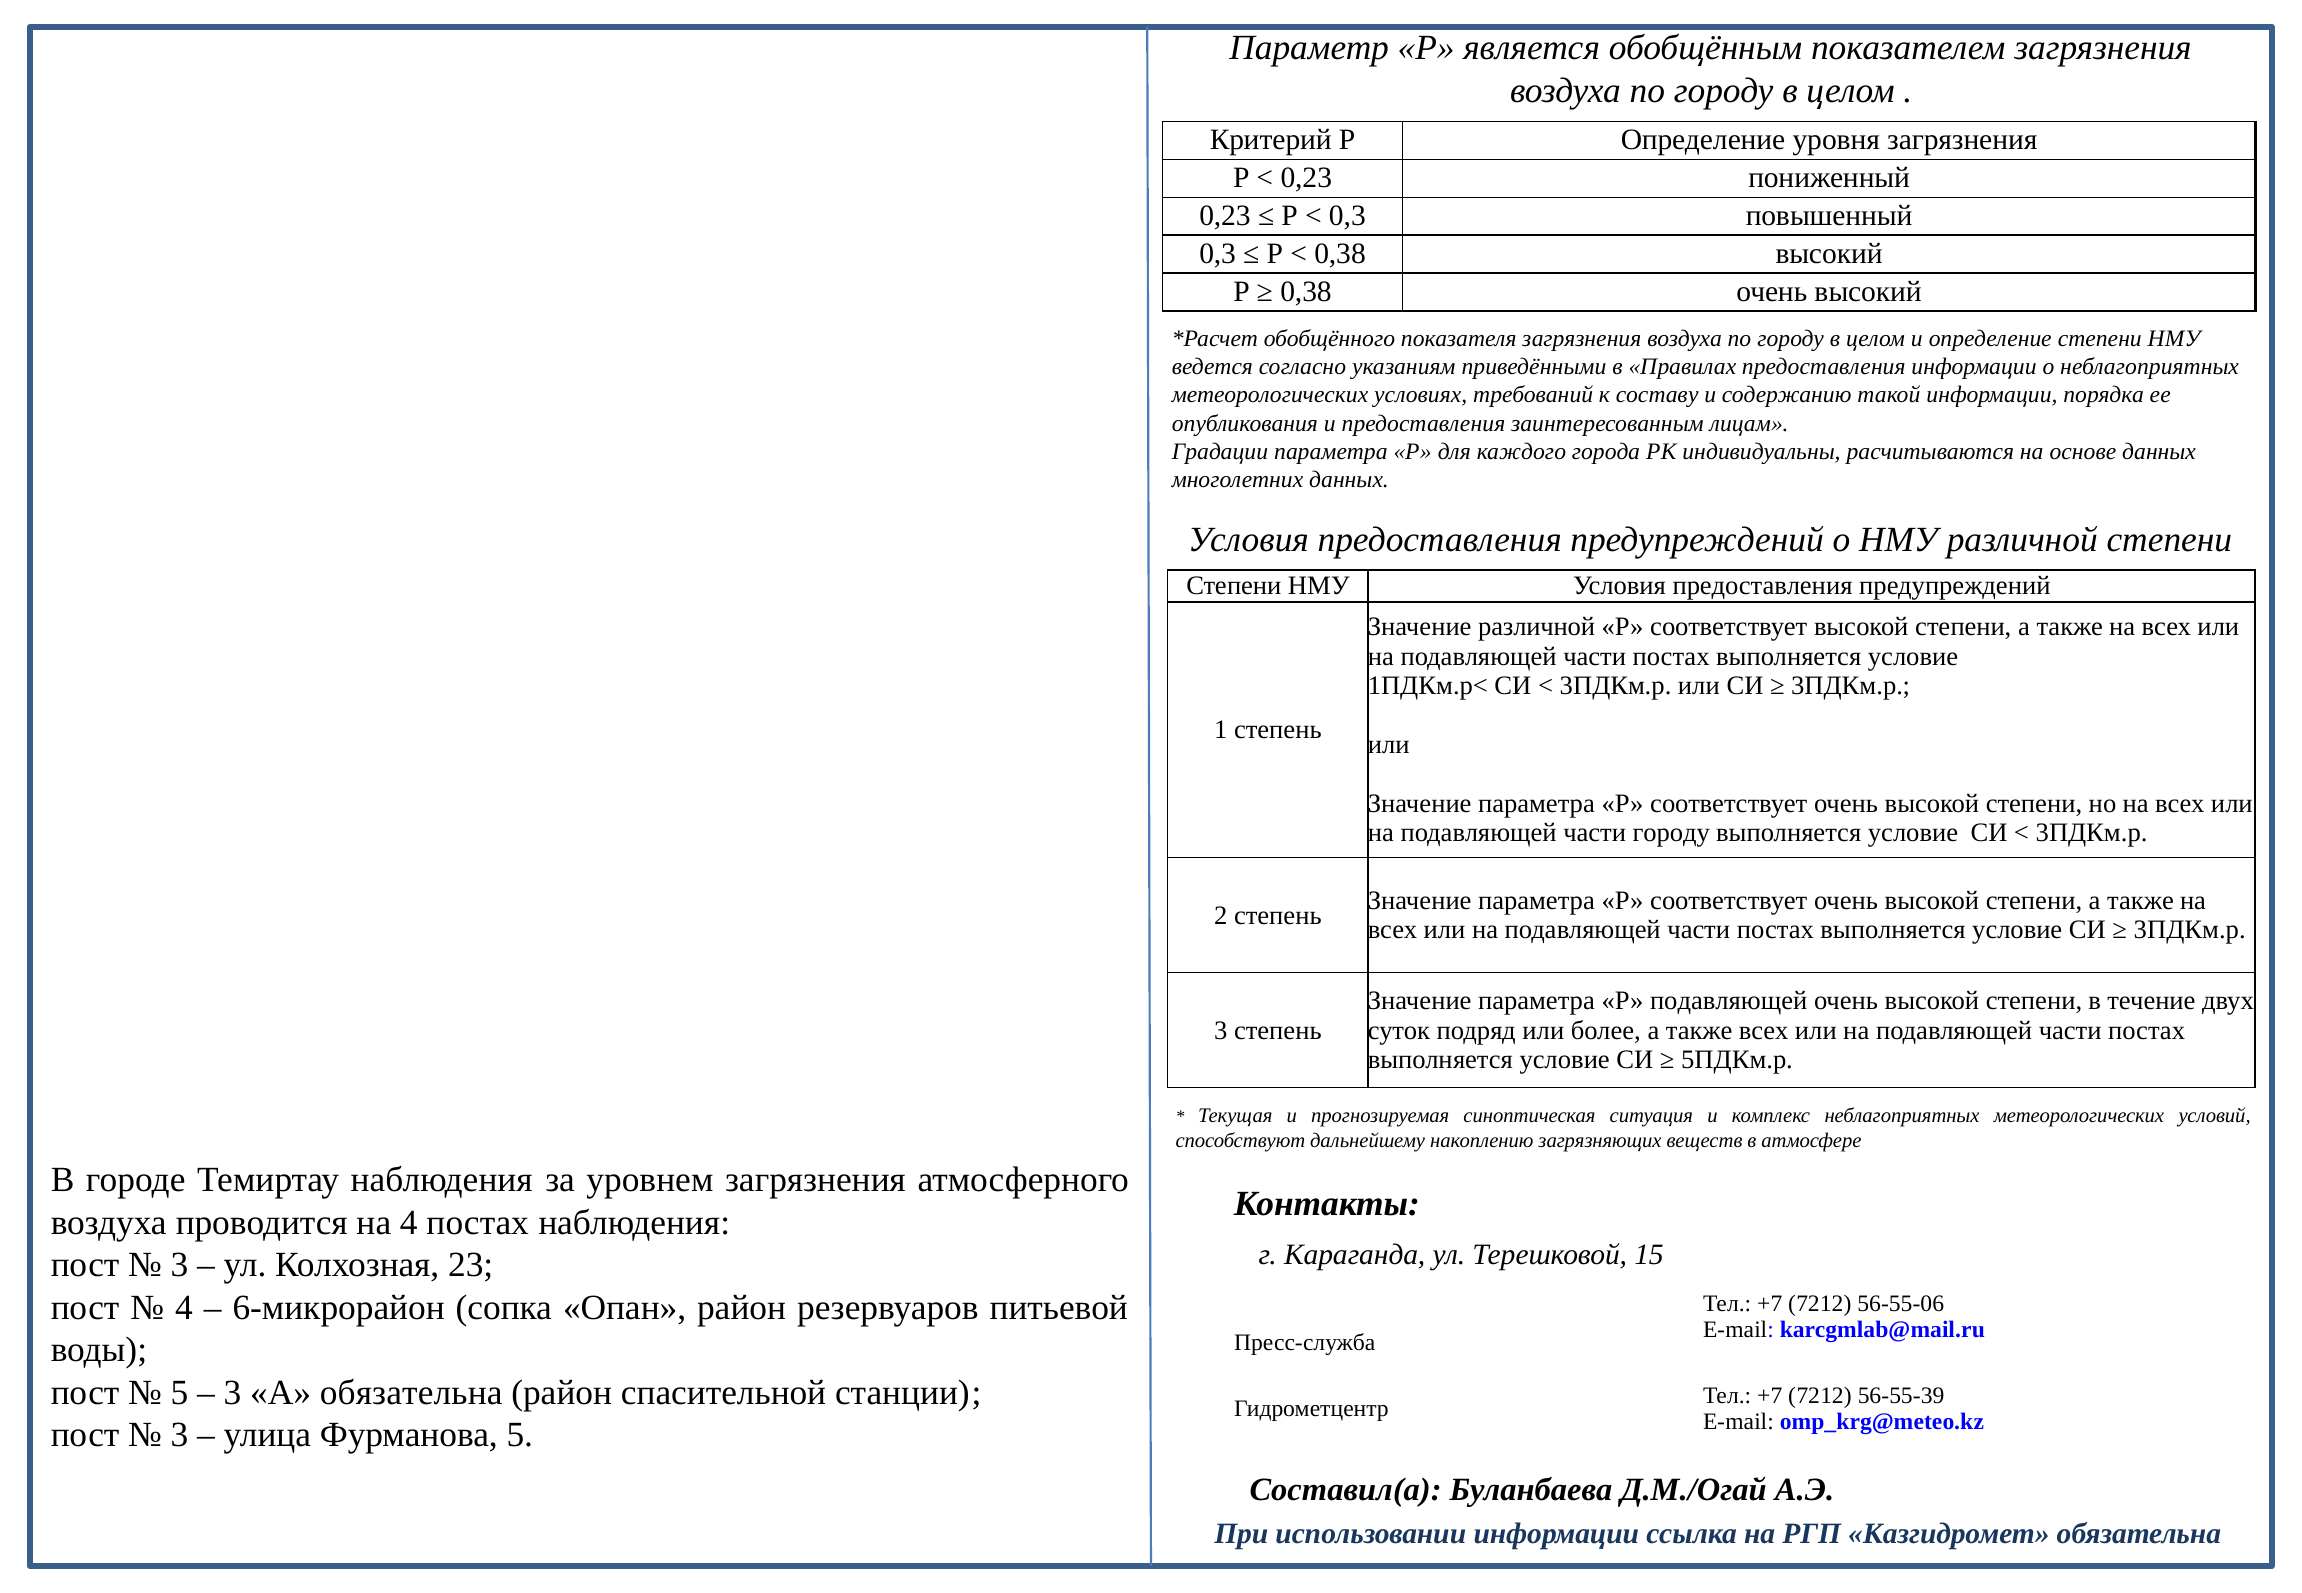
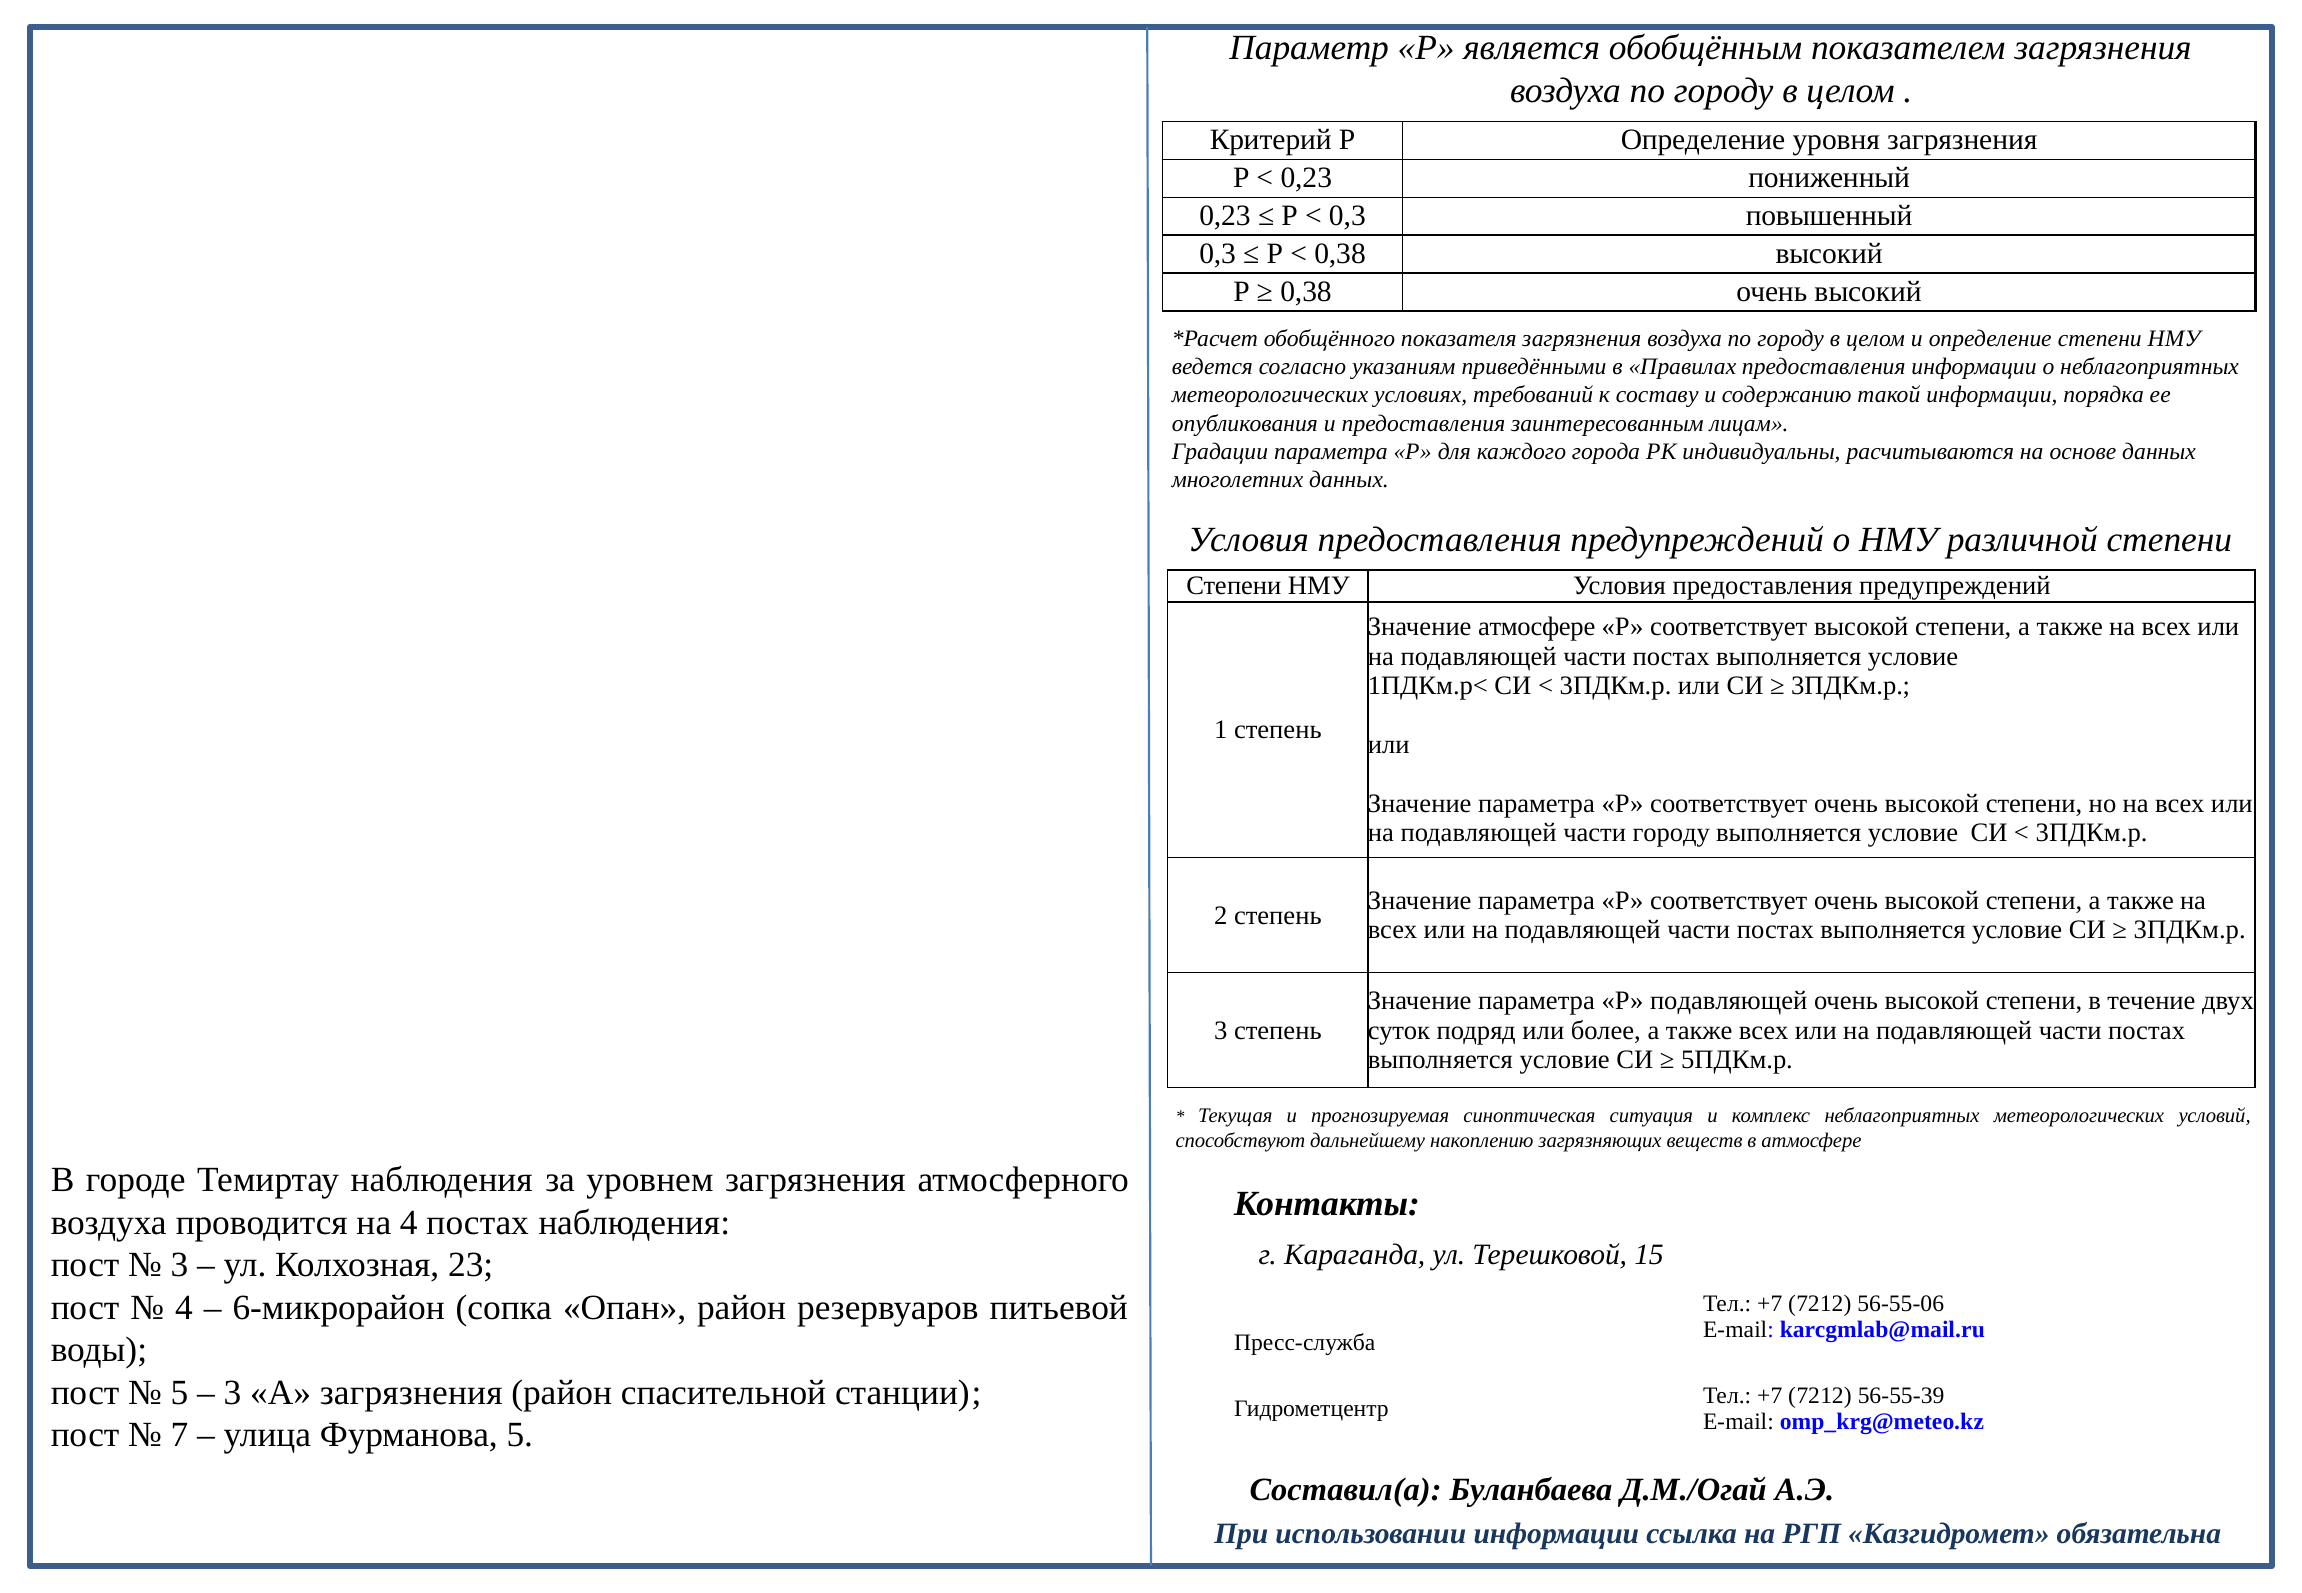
Значение различной: различной -> атмосфере (1537, 627)
А обязательна: обязательна -> загрязнения (411, 1393)
3: 3 -> 7 (179, 1436)
